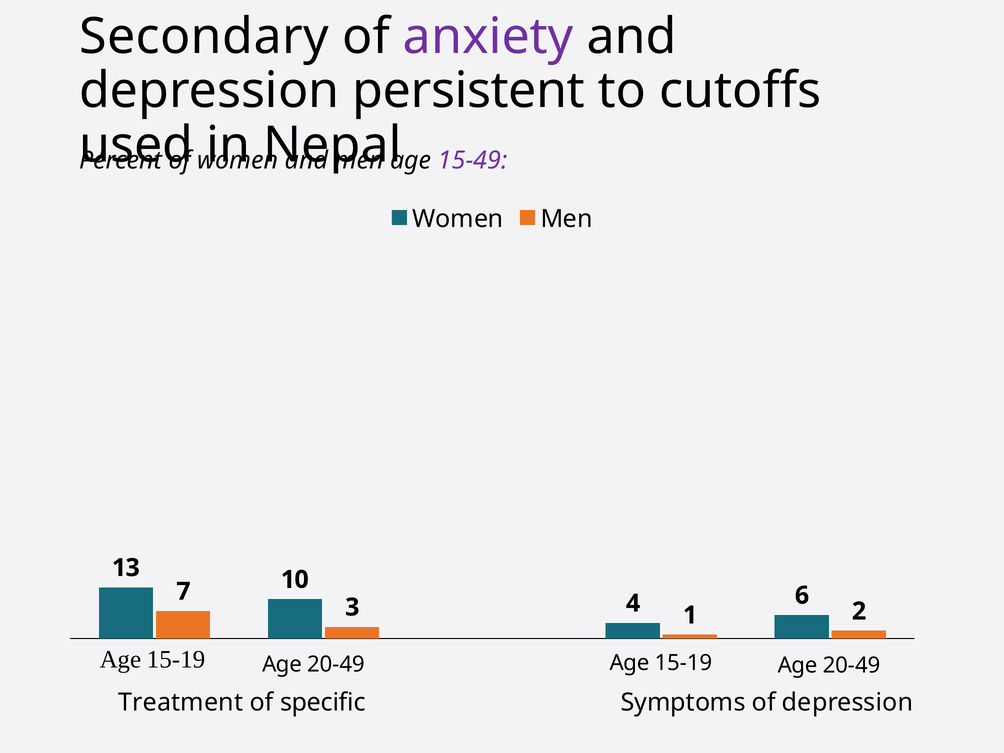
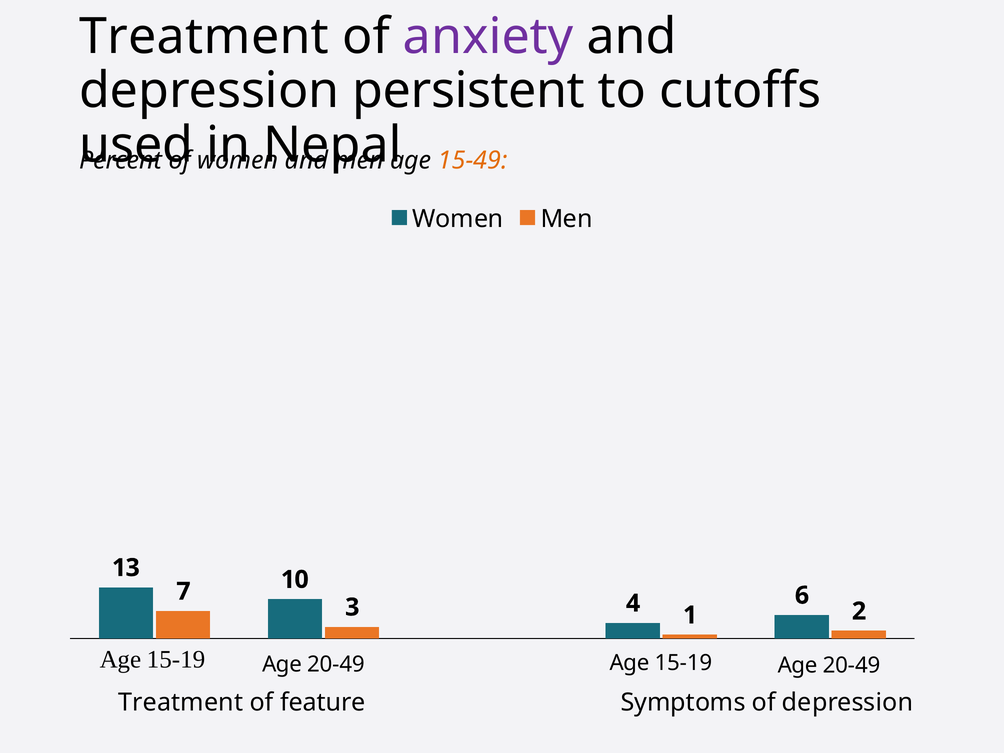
Secondary: Secondary -> Treatment (204, 37)
15-49 colour: purple -> orange (473, 161)
specific: specific -> feature (323, 702)
